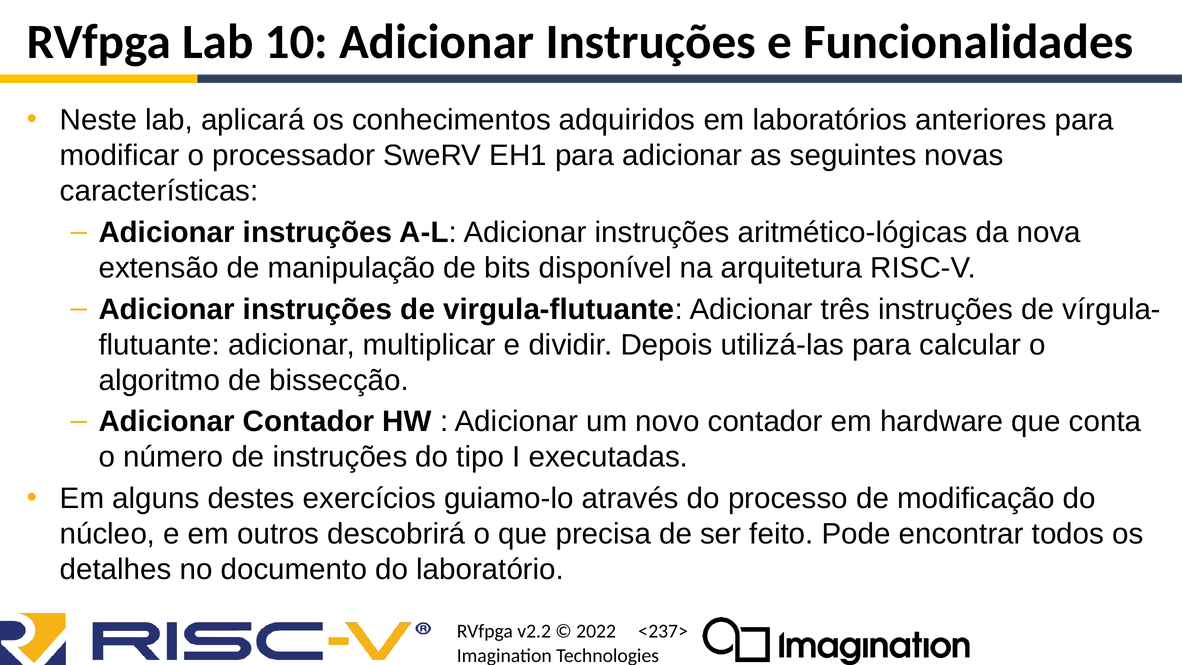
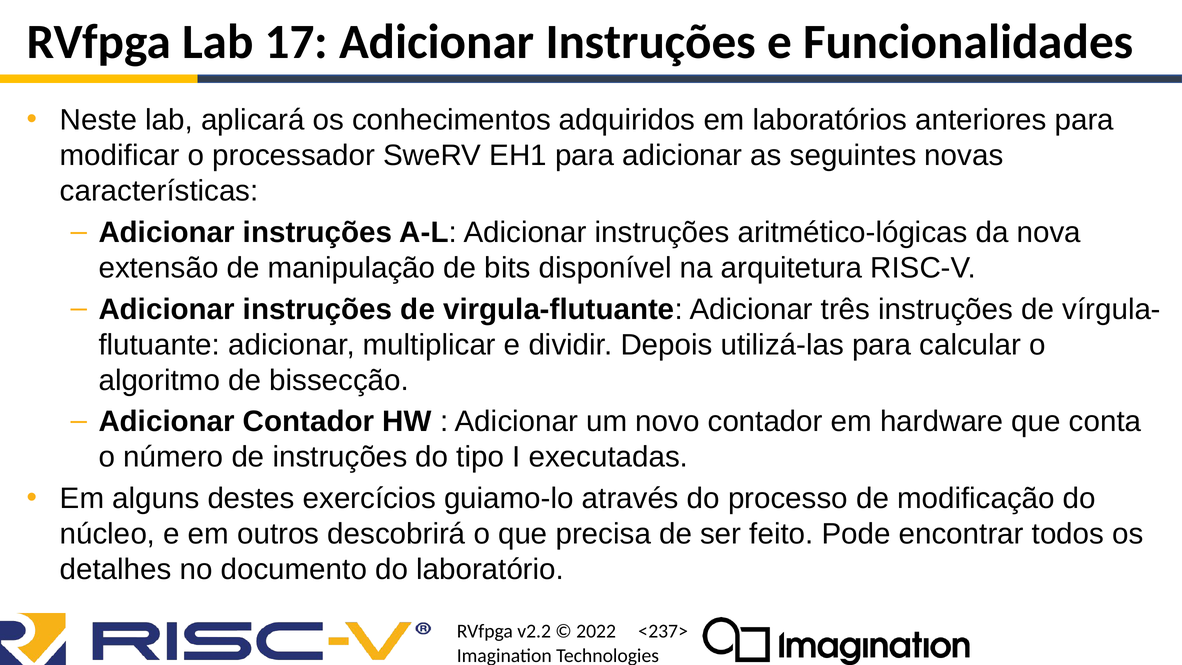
10: 10 -> 17 (296, 42)
